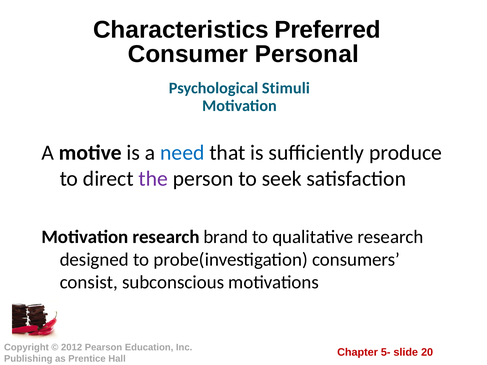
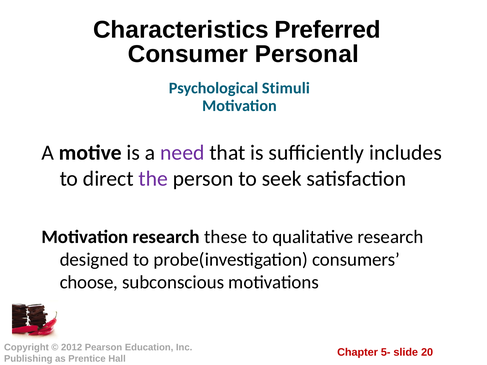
need colour: blue -> purple (182, 153)
produce: produce -> includes (405, 153)
brand: brand -> these (226, 237)
consist: consist -> choose (89, 282)
